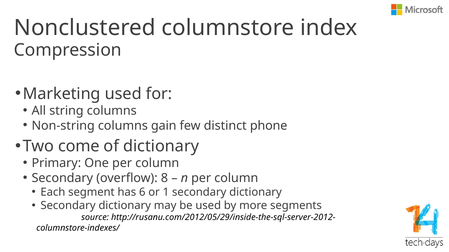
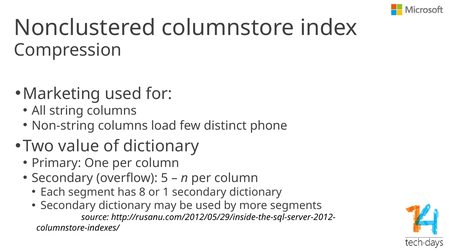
gain: gain -> load (164, 126)
come: come -> value (79, 147)
8: 8 -> 5 (164, 178)
6: 6 -> 8 (142, 193)
